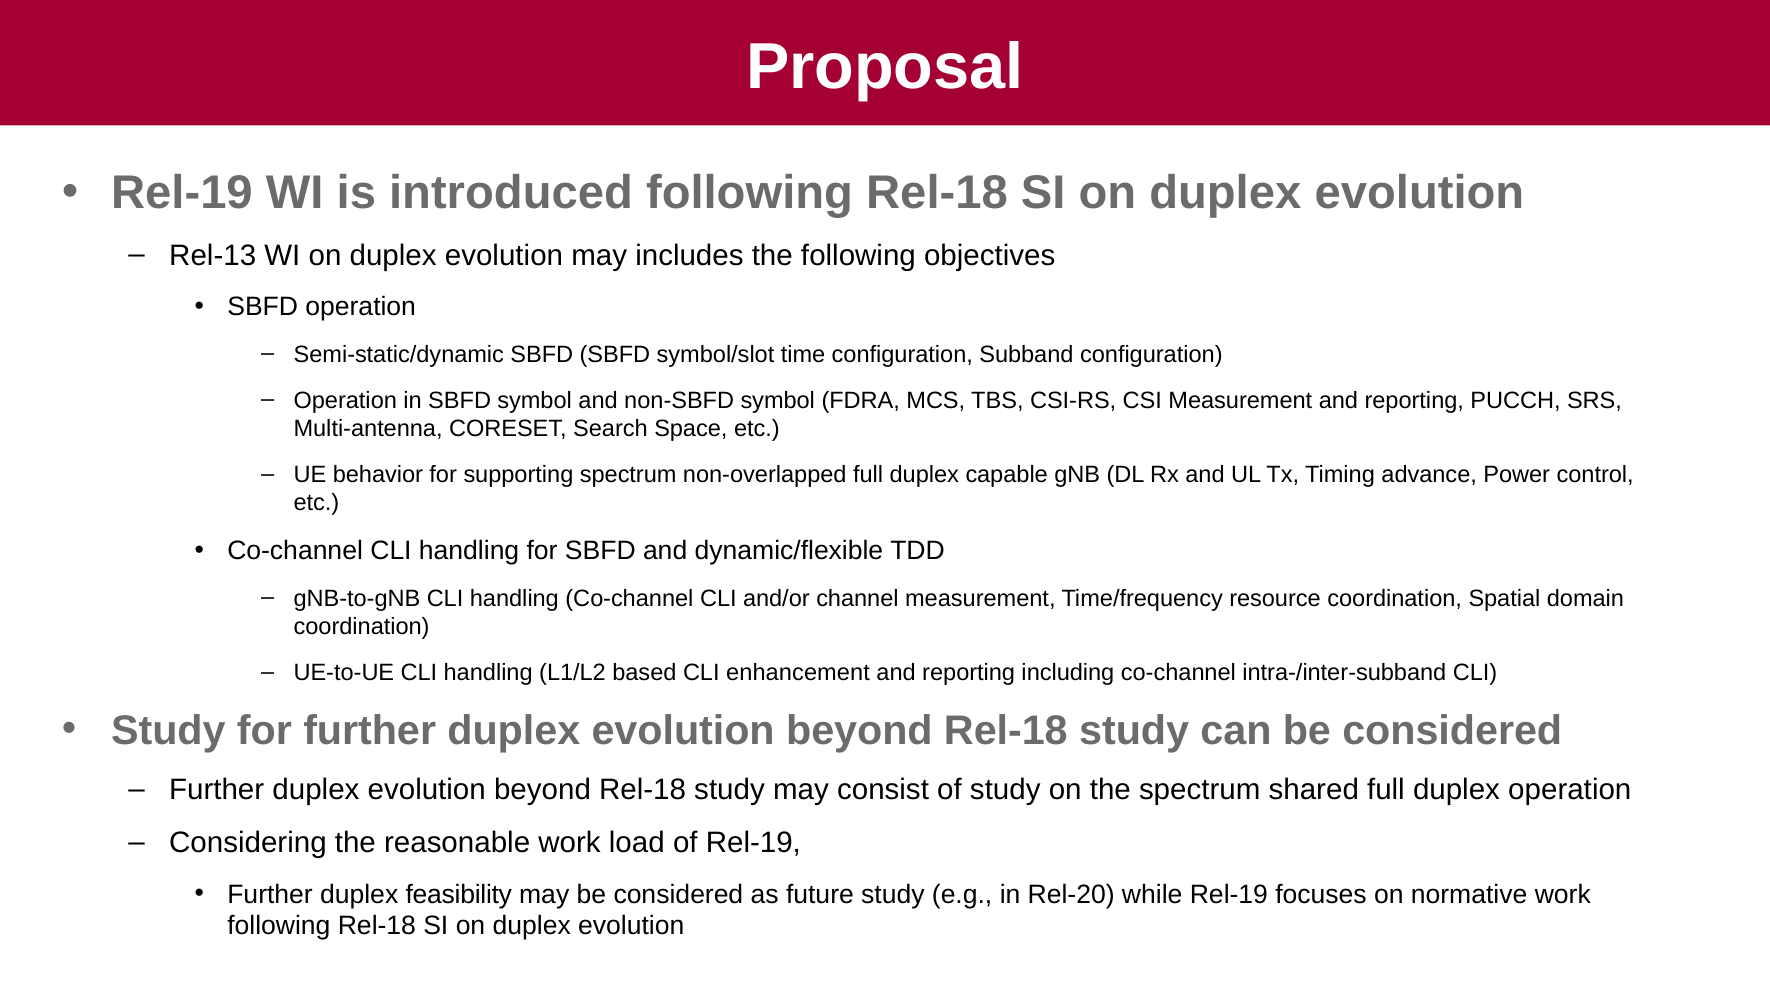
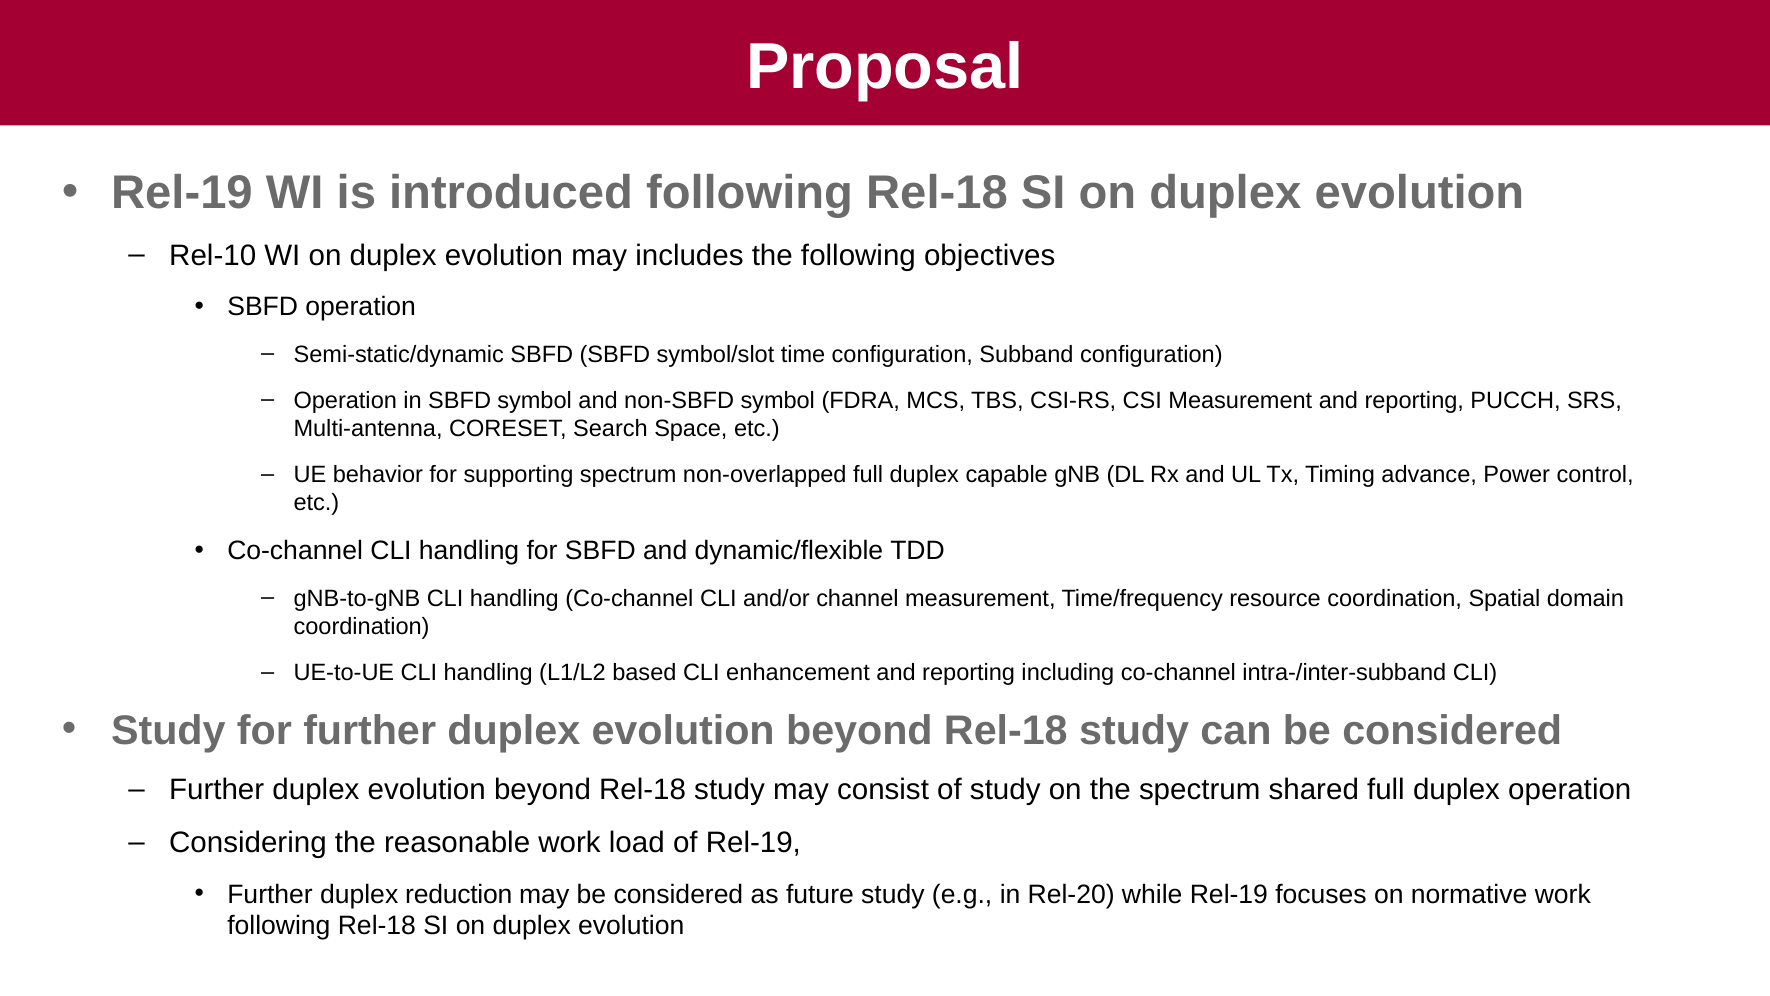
Rel-13: Rel-13 -> Rel-10 (213, 256)
feasibility: feasibility -> reduction (459, 894)
